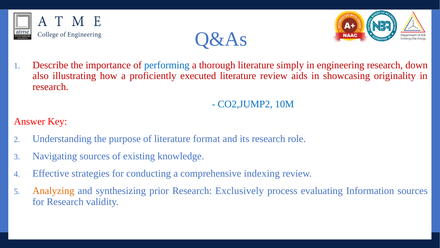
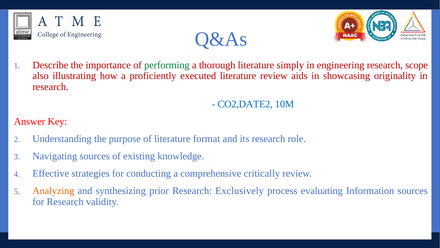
performing colour: blue -> green (167, 65)
down: down -> scope (417, 65)
CO2,JUMP2: CO2,JUMP2 -> CO2,DATE2 (245, 104)
indexing: indexing -> critically (262, 173)
